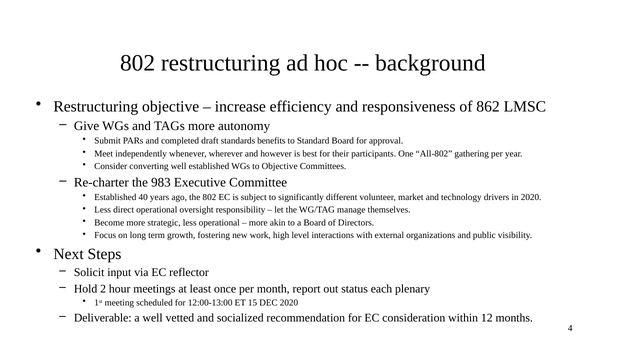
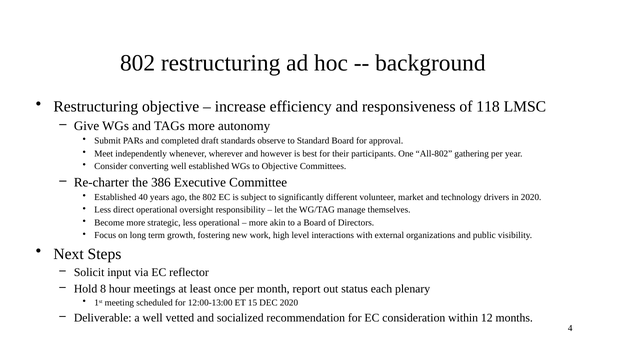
862: 862 -> 118 (488, 106)
benefits: benefits -> observe (271, 141)
983: 983 -> 386 (161, 182)
2: 2 -> 8 (103, 289)
